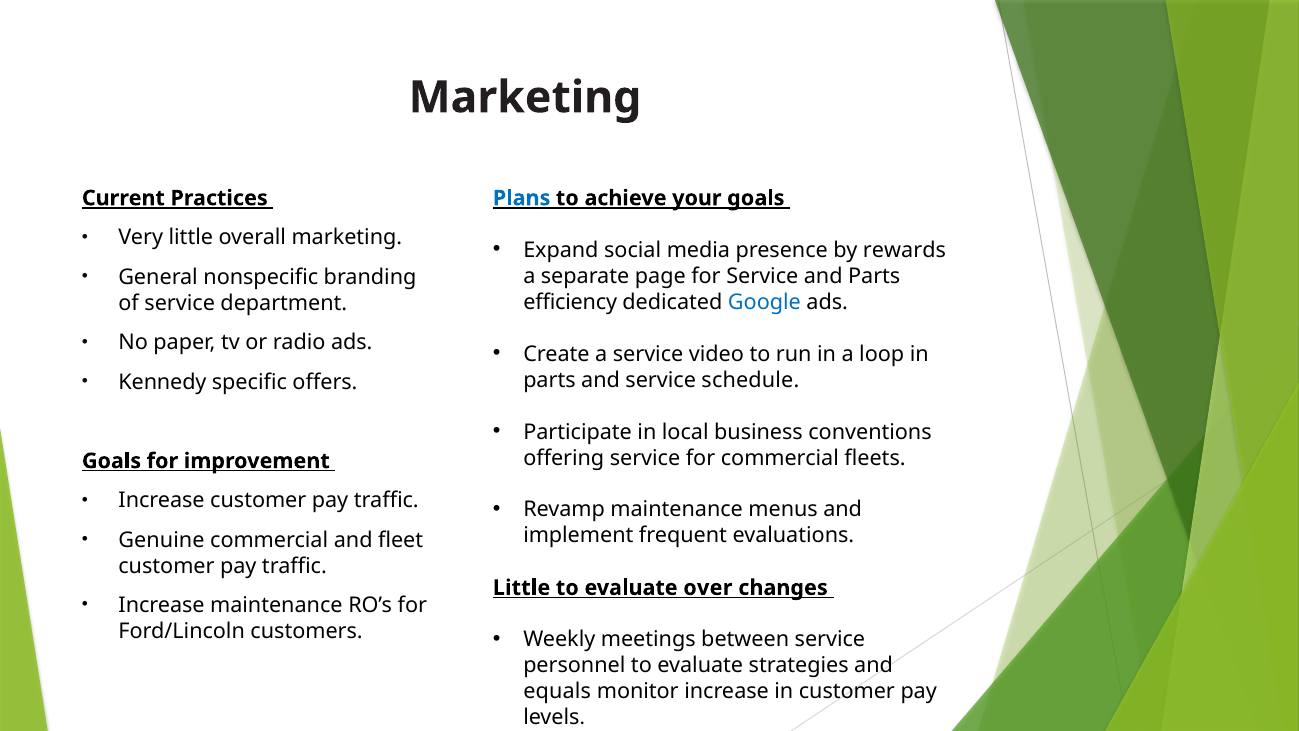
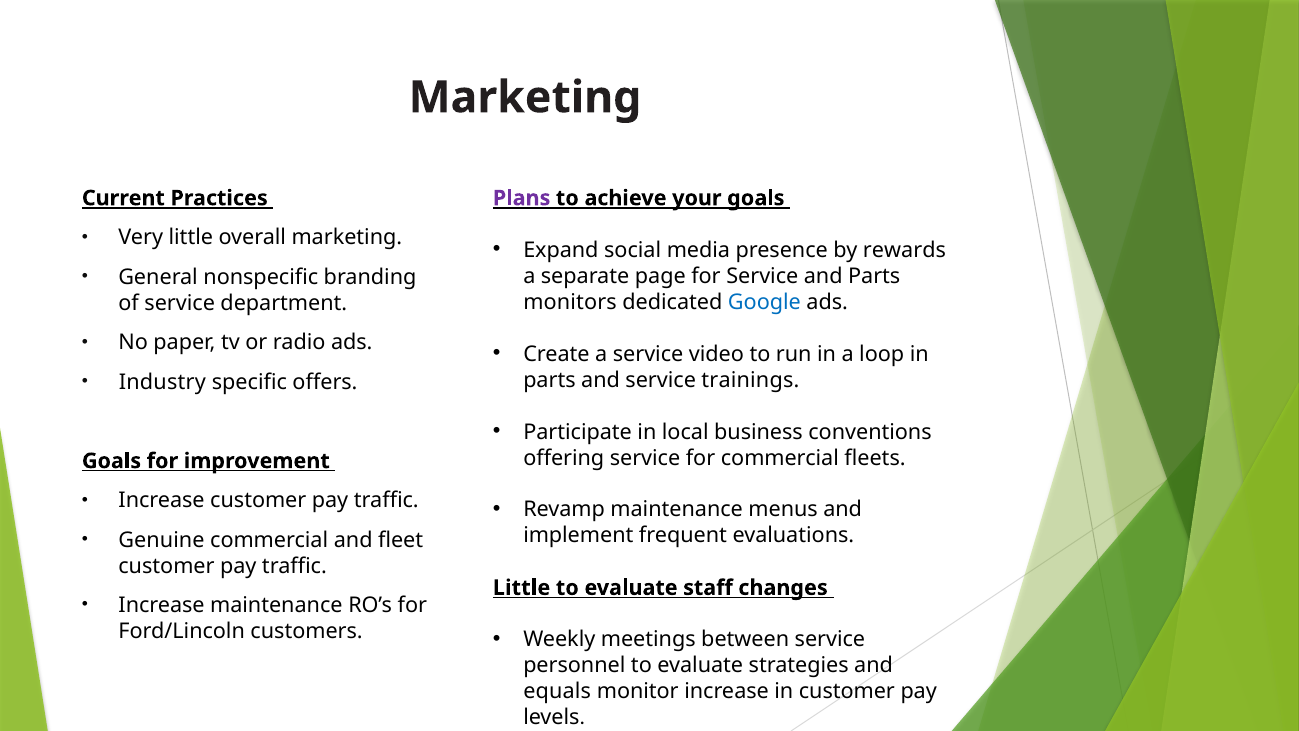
Plans colour: blue -> purple (522, 198)
efficiency: efficiency -> monitors (570, 302)
Kennedy: Kennedy -> Industry (162, 382)
schedule: schedule -> trainings (750, 380)
over: over -> staff (708, 588)
